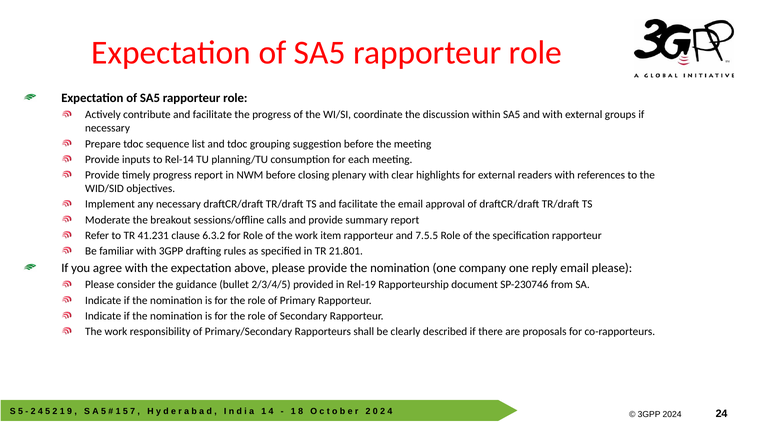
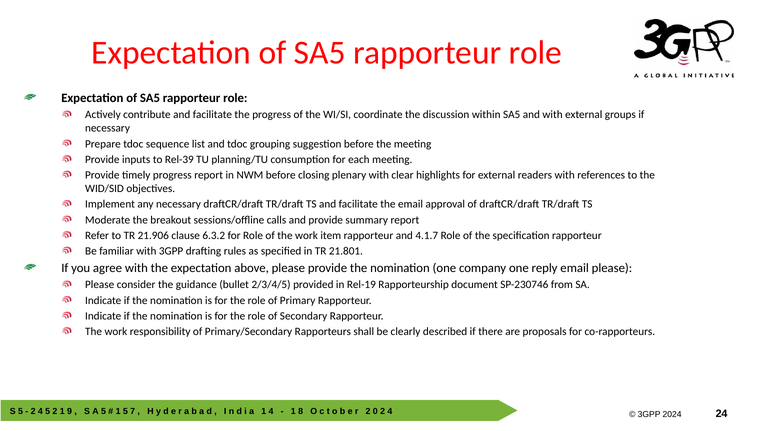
Rel-14: Rel-14 -> Rel-39 (179, 159)
41.231: 41.231 -> 21.906 (153, 235)
7.5.5: 7.5.5 -> 4.1.7 (427, 235)
